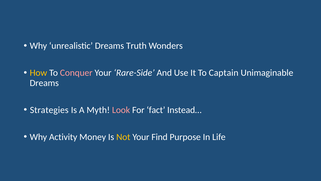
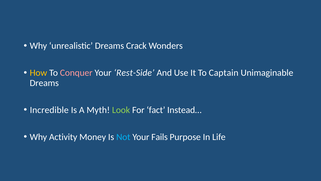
Truth: Truth -> Crack (136, 46)
Rare-Side: Rare-Side -> Rest-Side (134, 73)
Strategies: Strategies -> Incredible (49, 110)
Look colour: pink -> light green (121, 110)
Not colour: yellow -> light blue (123, 137)
Find: Find -> Fails (160, 137)
